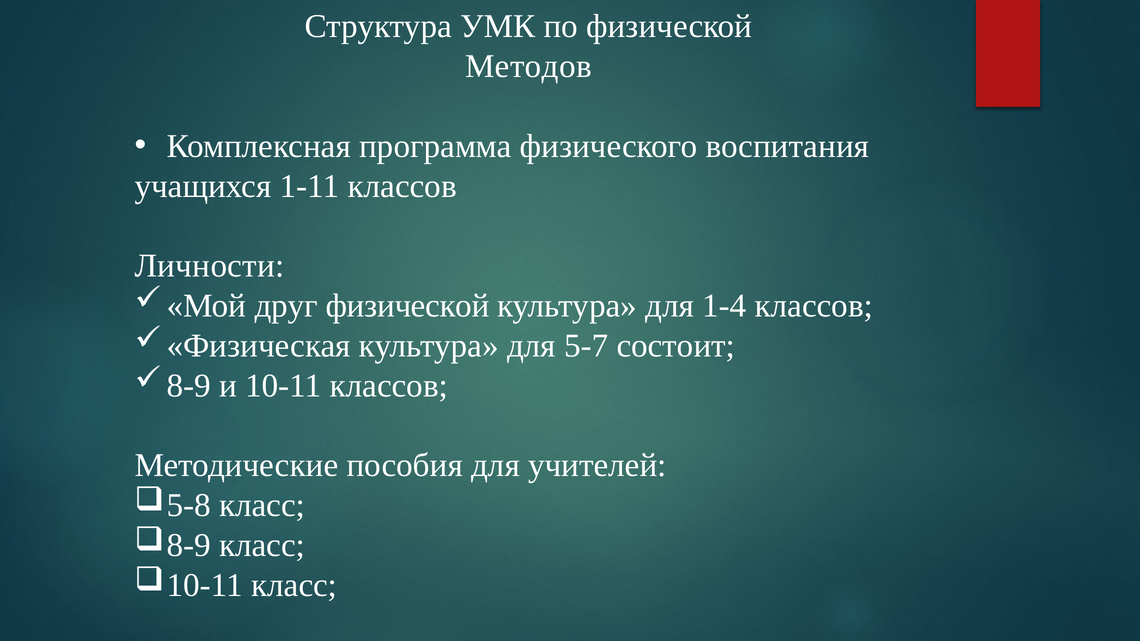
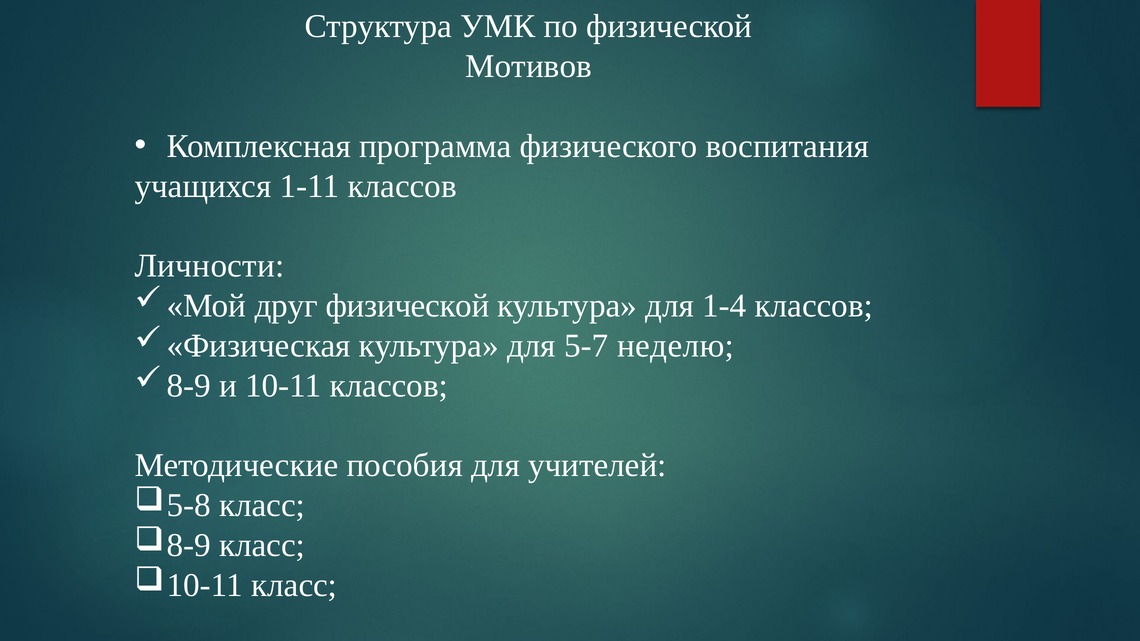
Методов: Методов -> Мотивов (529, 66)
состоит: состоит -> неделю (676, 346)
